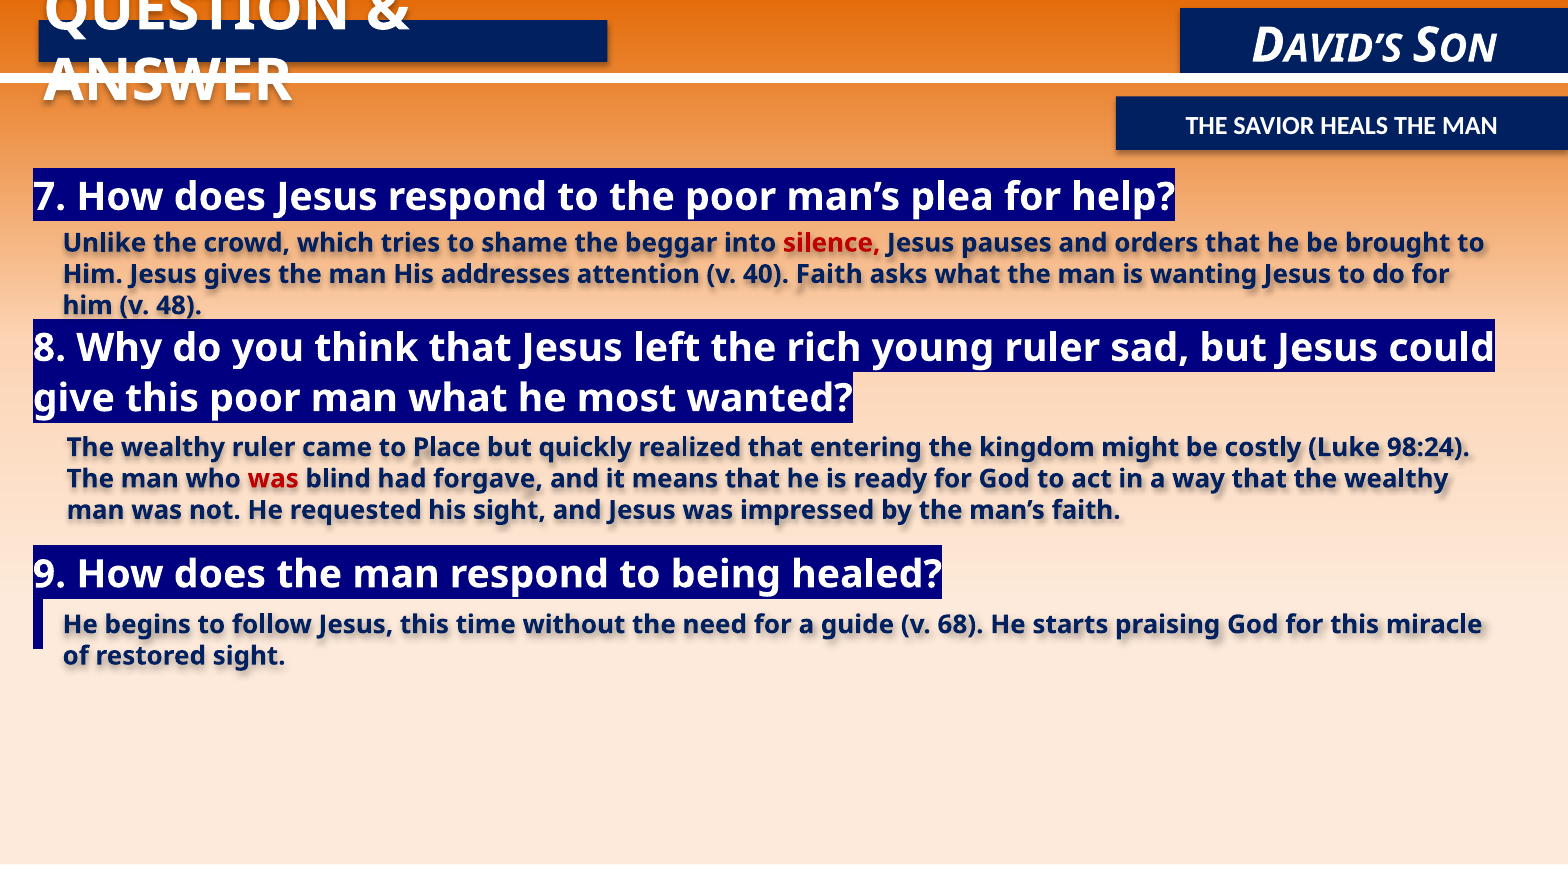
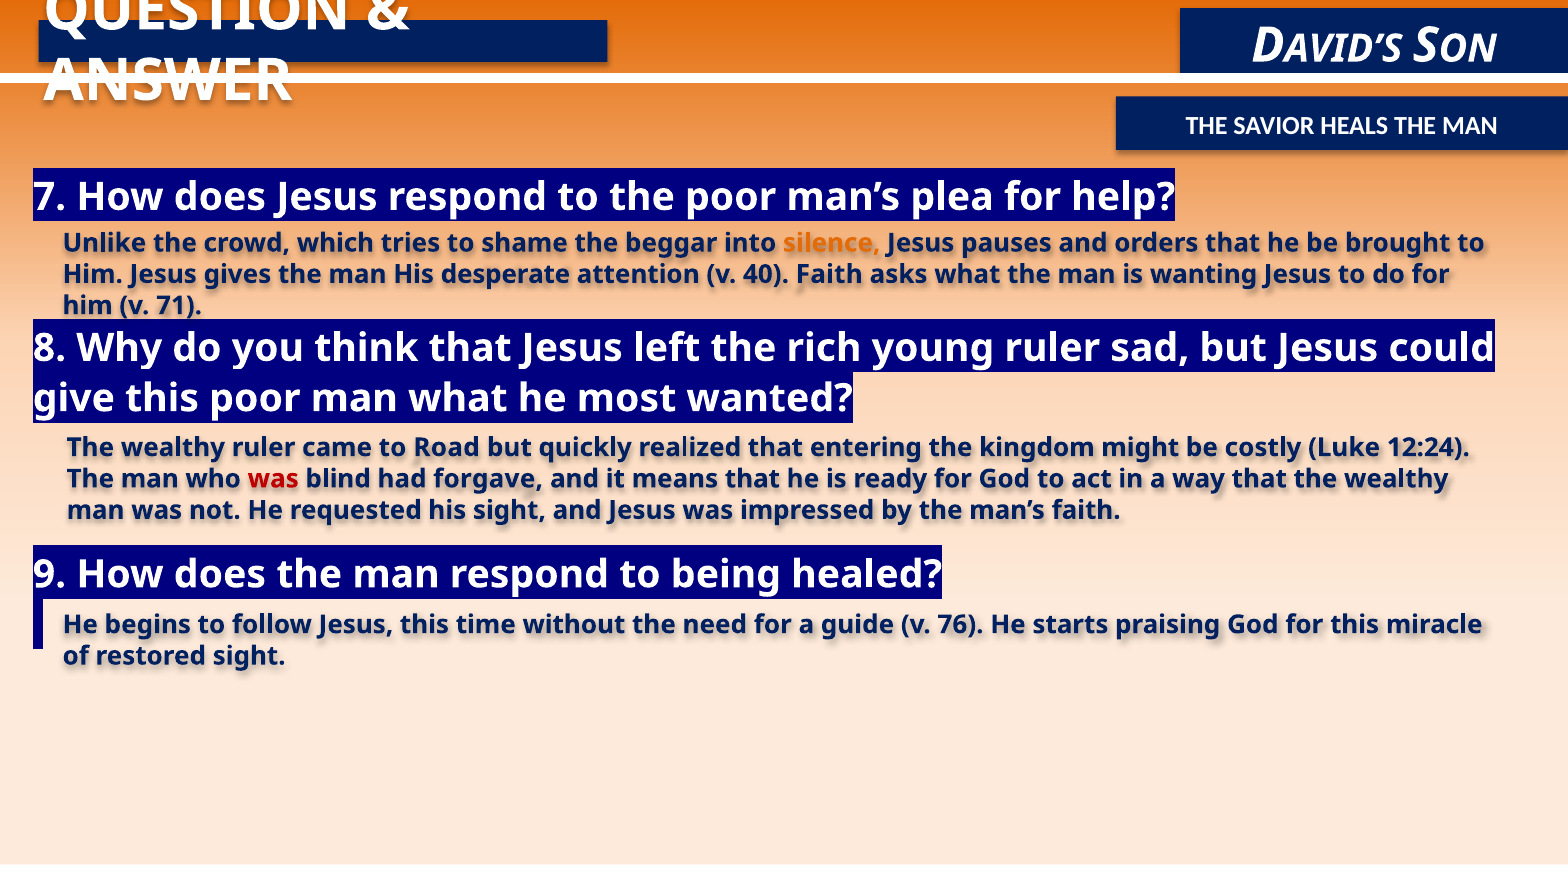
silence colour: red -> orange (832, 243)
addresses: addresses -> desperate (505, 274)
48: 48 -> 71 (179, 306)
Place: Place -> Road (447, 447)
98:24: 98:24 -> 12:24 (1428, 447)
68: 68 -> 76 (960, 625)
